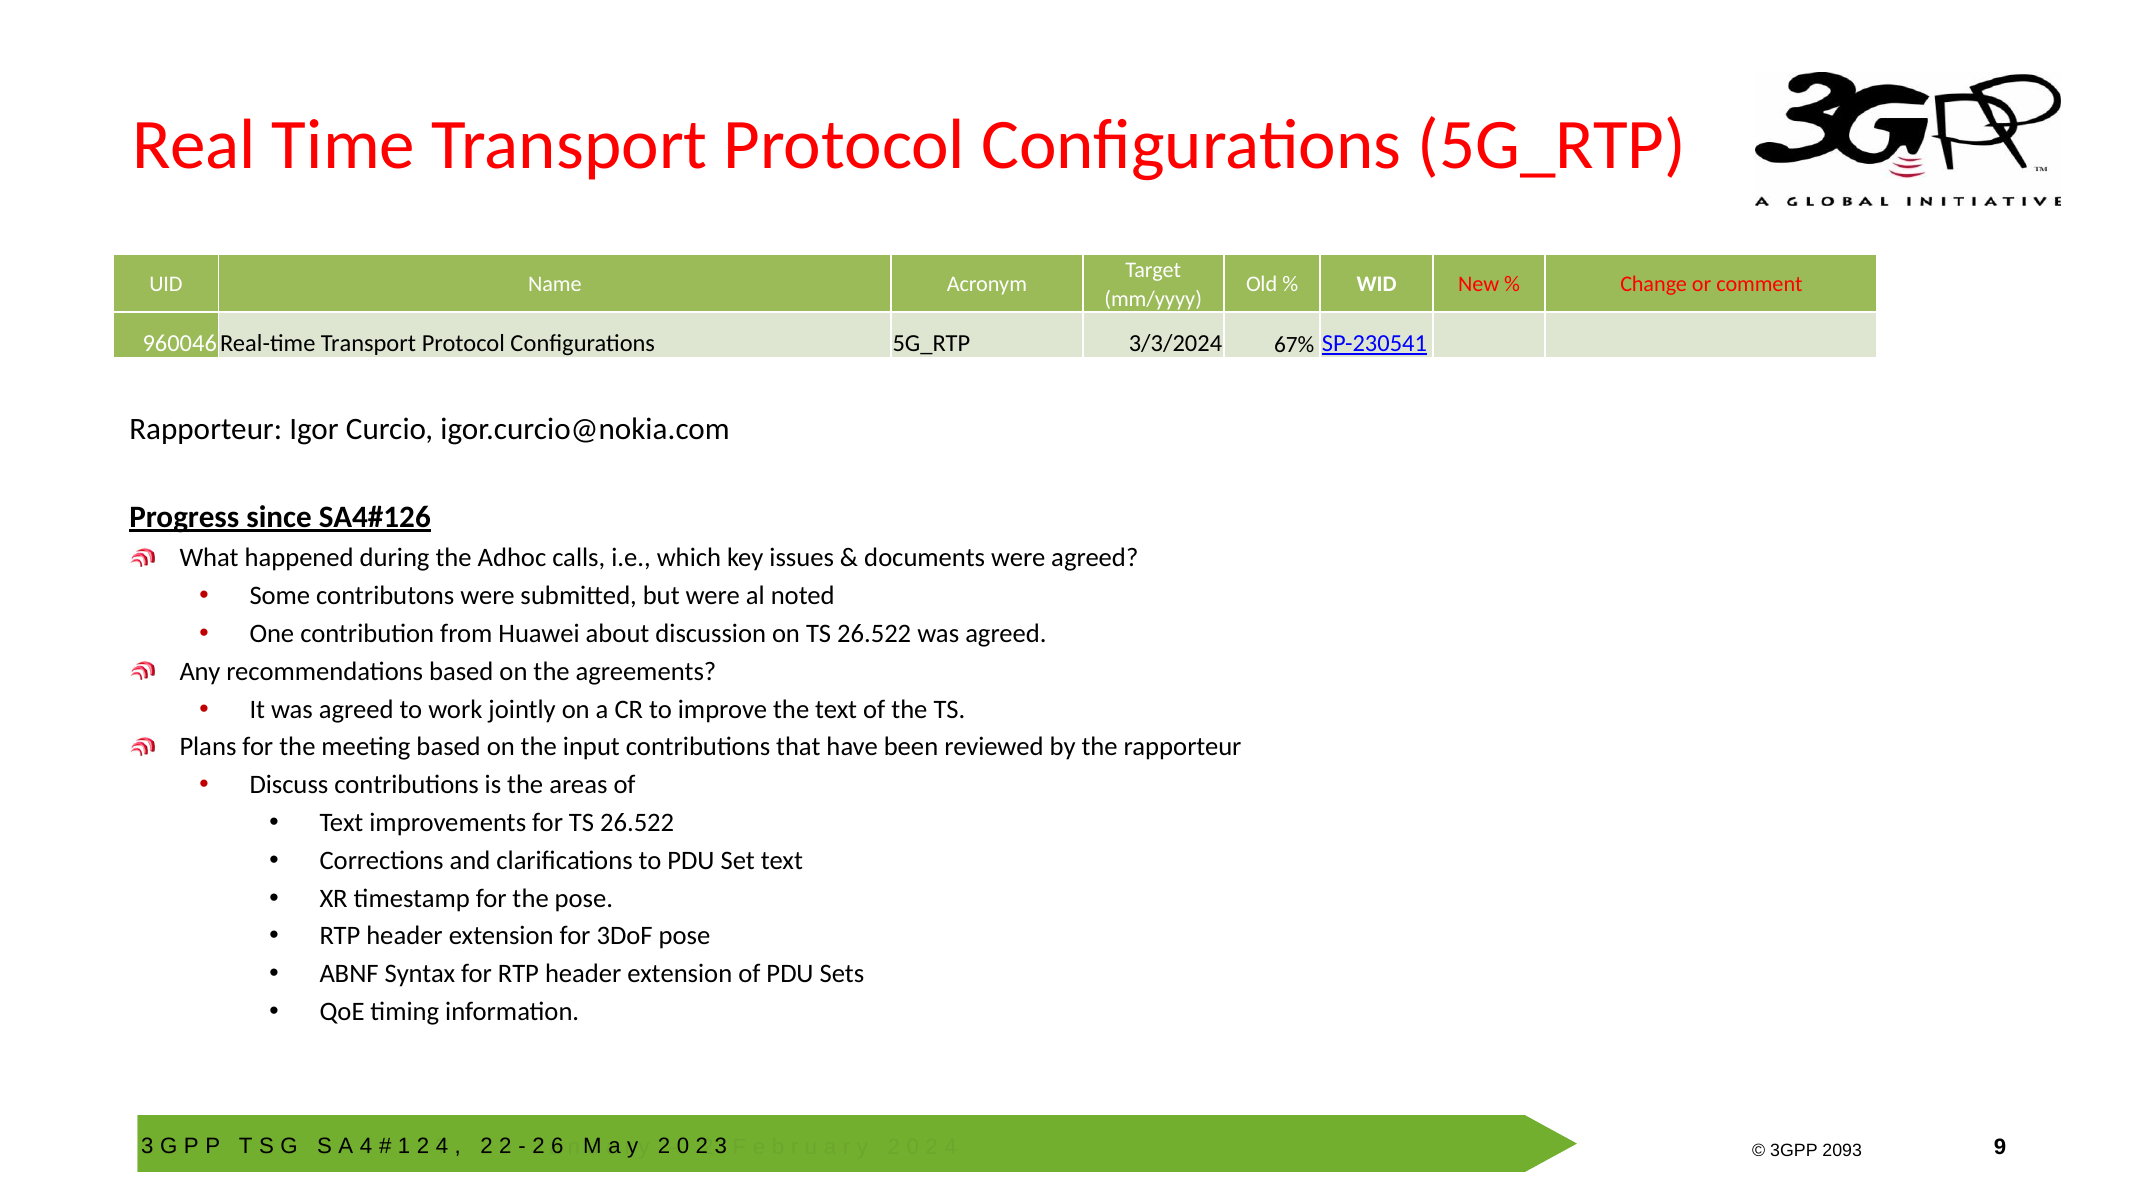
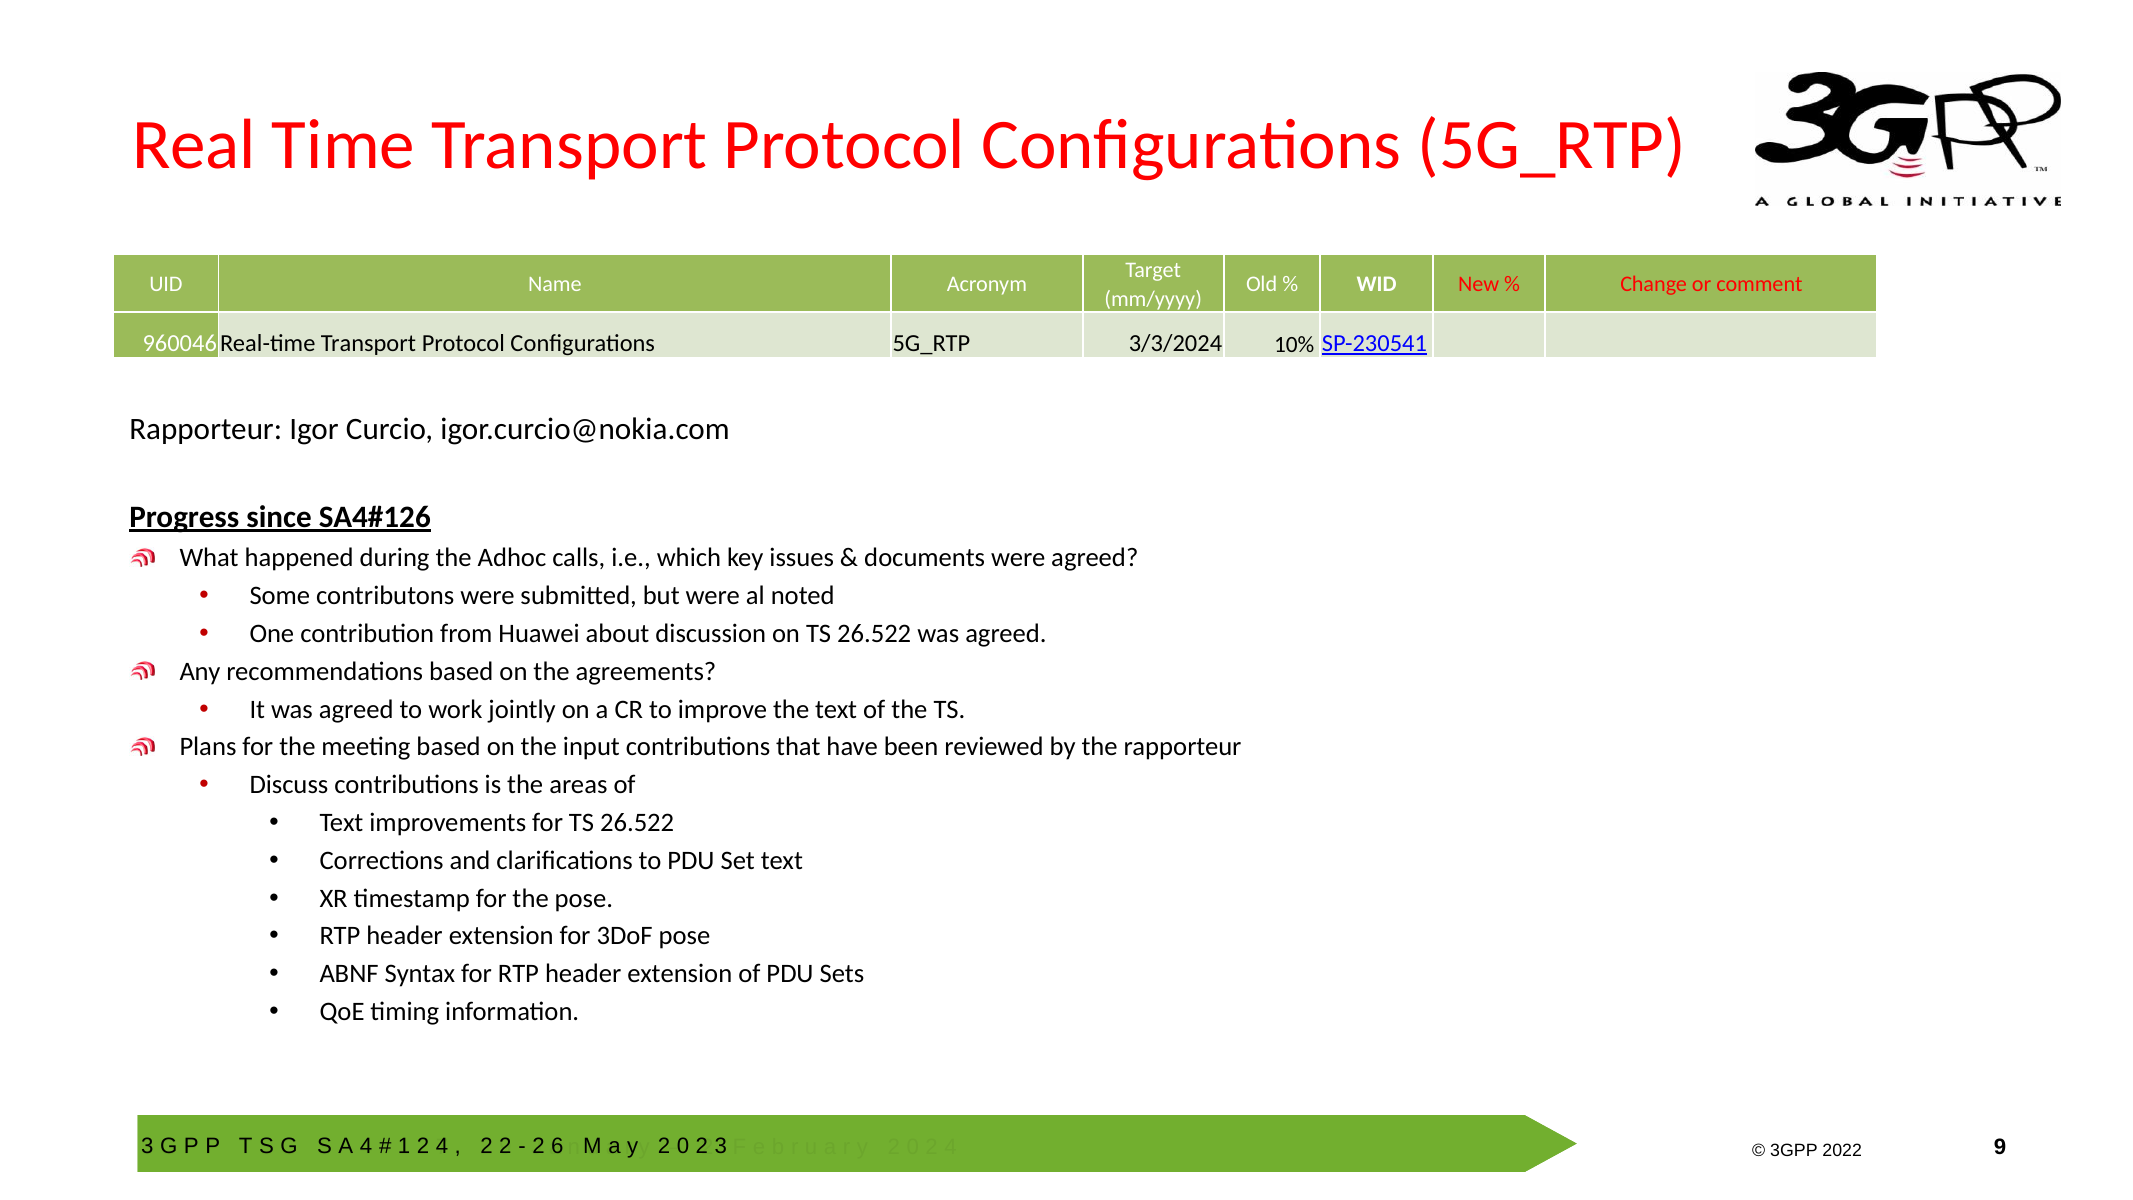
67%: 67% -> 10% (1294, 345)
2093: 2093 -> 2022 (1842, 1150)
